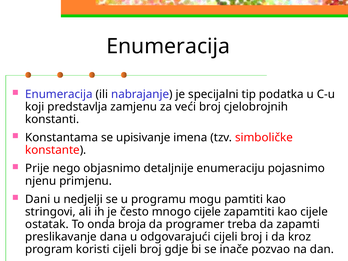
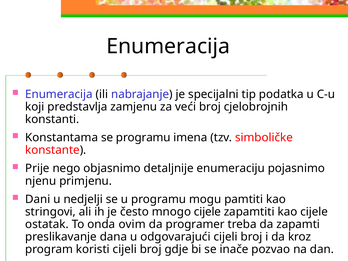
se upisivanje: upisivanje -> programu (143, 138)
broja: broja -> ovim (132, 224)
